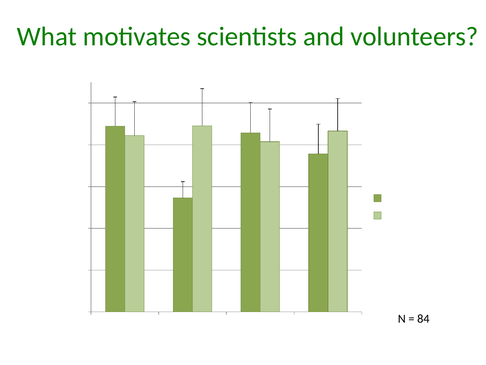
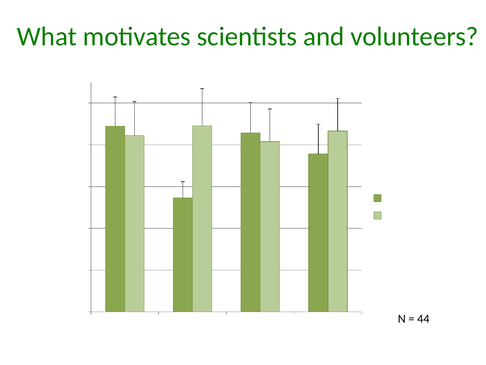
84: 84 -> 44 (423, 318)
